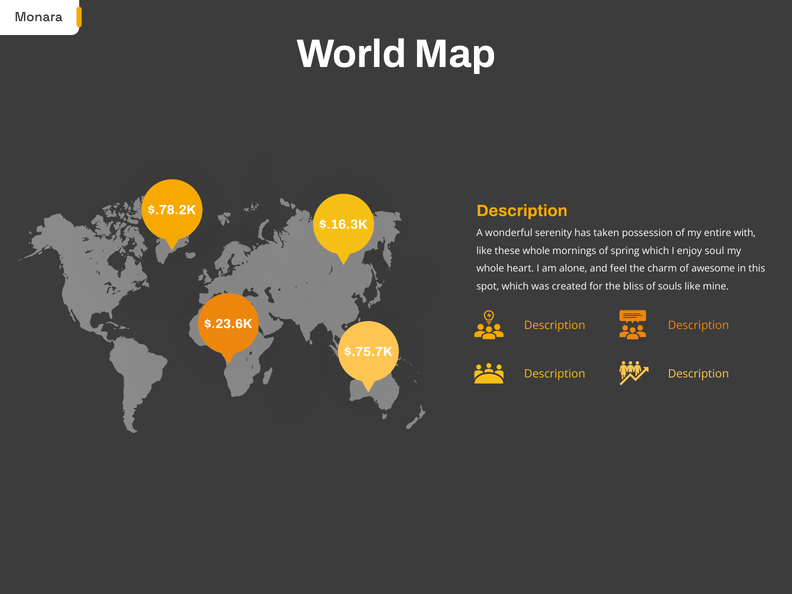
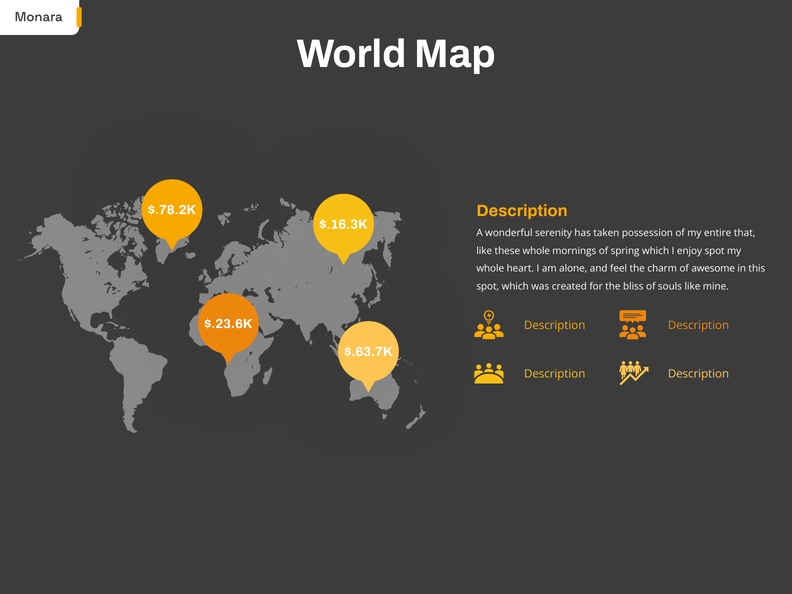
with: with -> that (745, 233)
enjoy soul: soul -> spot (715, 251)
$.75.7K: $.75.7K -> $.63.7K (368, 352)
